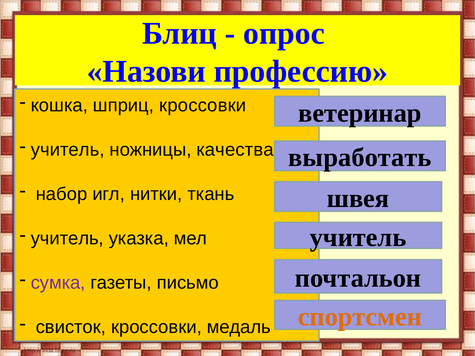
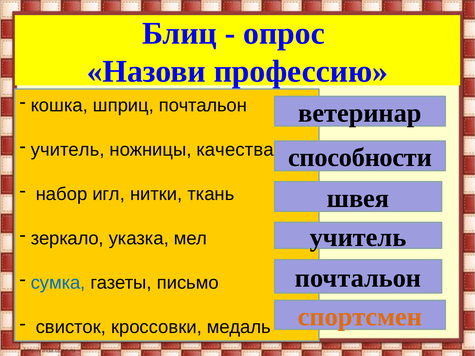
шприц кроссовки: кроссовки -> почтальон (203, 106)
выработать: выработать -> способности (360, 158)
учитель: учитель -> зеркало (67, 239)
сумка colour: purple -> blue (58, 283)
